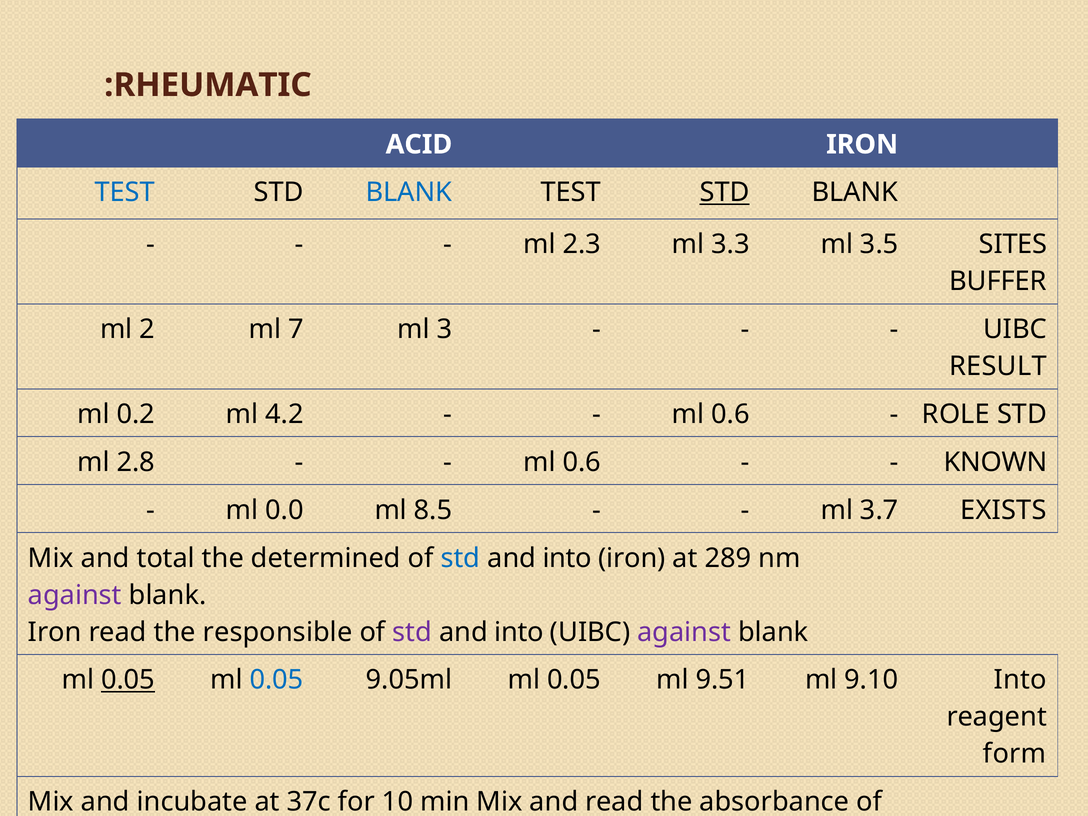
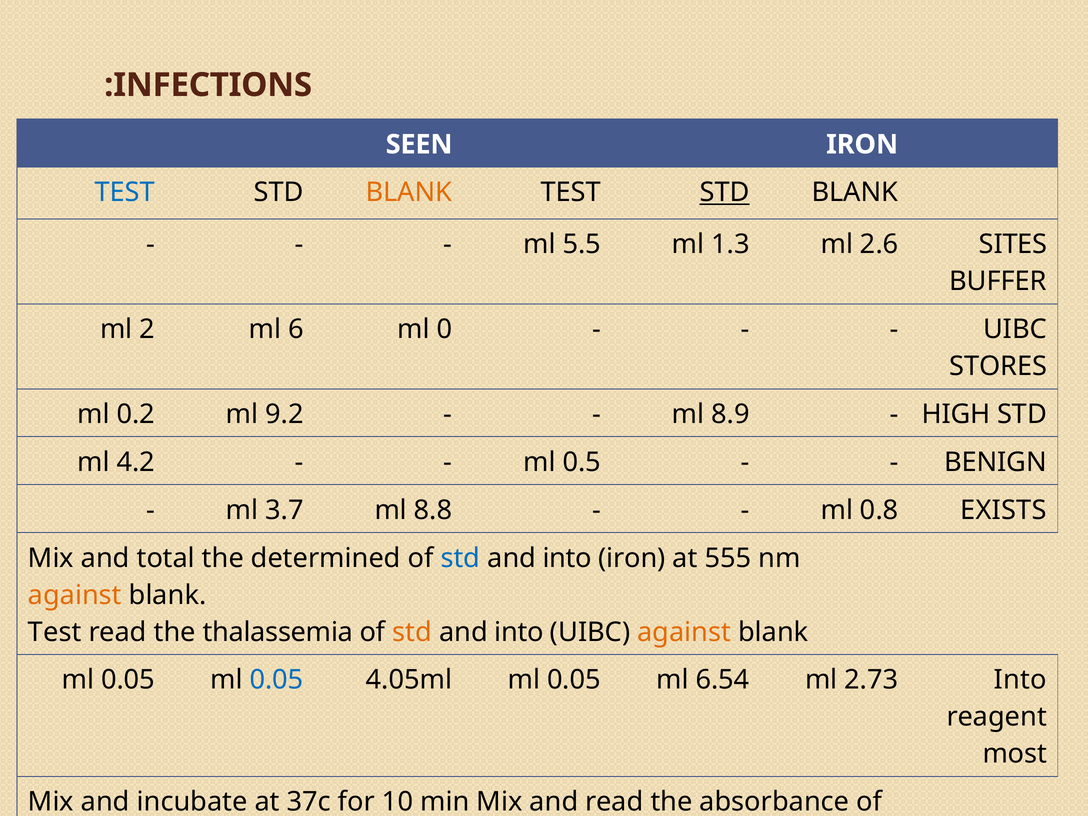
RHEUMATIC: RHEUMATIC -> INFECTIONS (213, 85)
ACID: ACID -> SEEN (419, 144)
BLANK colour: blue -> orange (409, 192)
2.3: 2.3 -> 5.5 (582, 244)
3.3: 3.3 -> 1.3 (730, 244)
3.5: 3.5 -> 2.6 (879, 244)
7: 7 -> 6 (296, 329)
3: 3 -> 0 (445, 329)
RESULT: RESULT -> STORES (998, 366)
4.2: 4.2 -> 9.2 (284, 414)
0.6: 0.6 -> 8.9 (730, 414)
ROLE: ROLE -> HIGH (956, 414)
2.8: 2.8 -> 4.2 (136, 462)
0.6: 0.6 -> 0.5 (582, 462)
KNOWN: KNOWN -> BENIGN (995, 462)
0.0: 0.0 -> 3.7 (284, 510)
8.5: 8.5 -> 8.8 (433, 510)
3.7: 3.7 -> 0.8 (879, 510)
289: 289 -> 555 (728, 558)
against colour: purple -> orange (75, 595)
Iron: Iron -> Test (55, 632)
responsible: responsible -> thalassemia (278, 632)
std colour: purple -> orange (412, 632)
against colour: purple -> orange (684, 632)
0.05 underline: present -> none (128, 680)
9.05ml: 9.05ml -> 4.05ml (409, 680)
9.51: 9.51 -> 6.54 (723, 680)
9.10: 9.10 -> 2.73 (871, 680)
form: form -> most (1015, 754)
